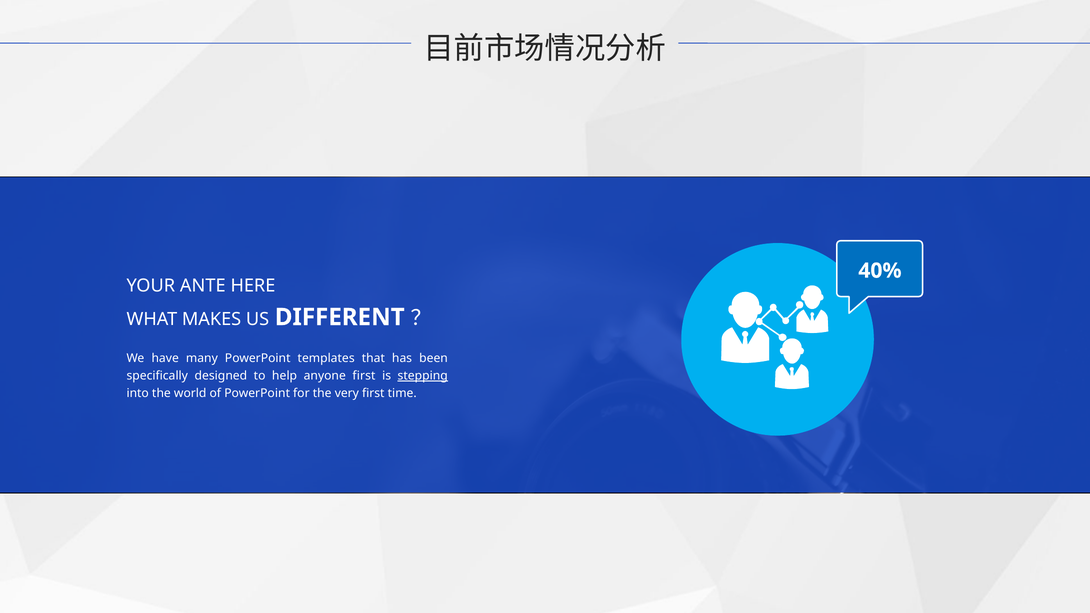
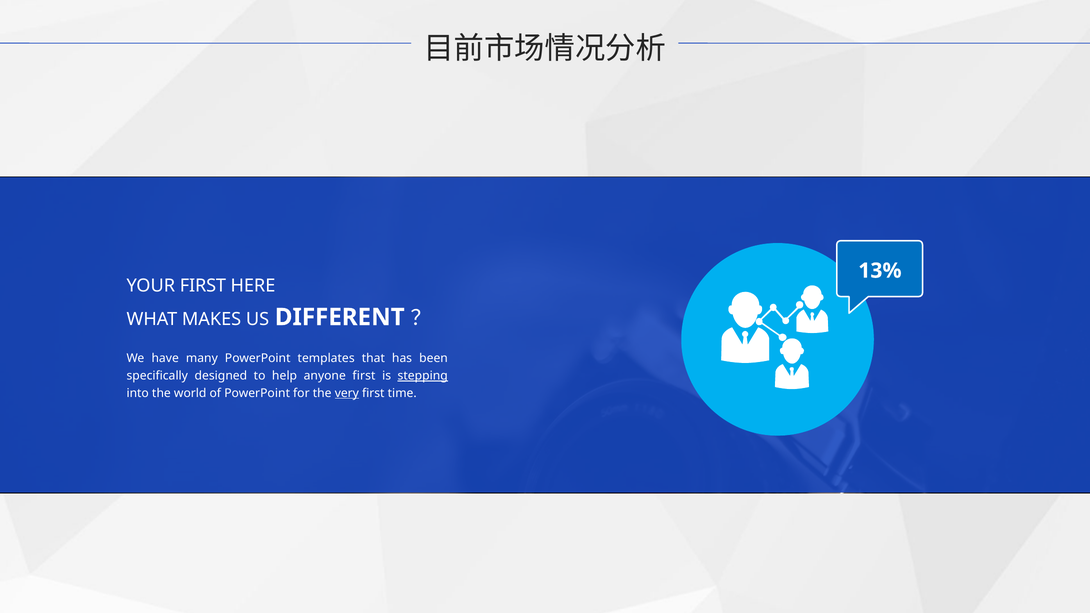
40%: 40% -> 13% (880, 271)
YOUR ANTE: ANTE -> FIRST (203, 285)
very underline: none -> present (347, 393)
